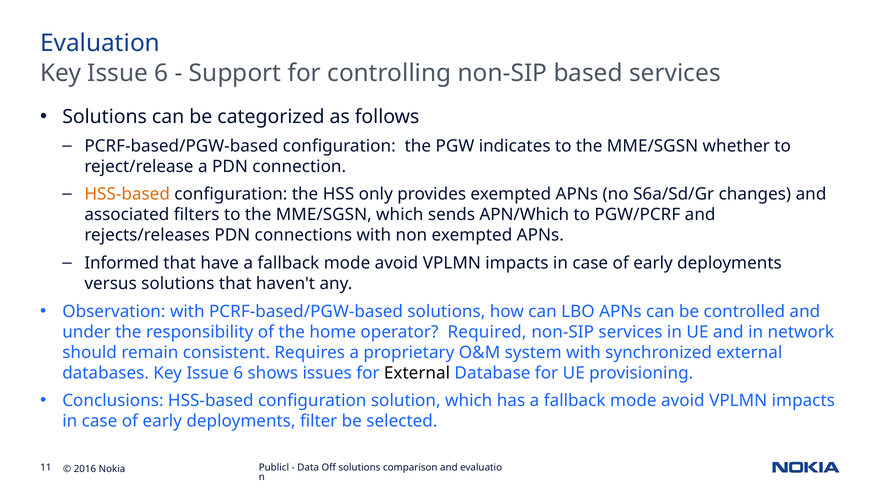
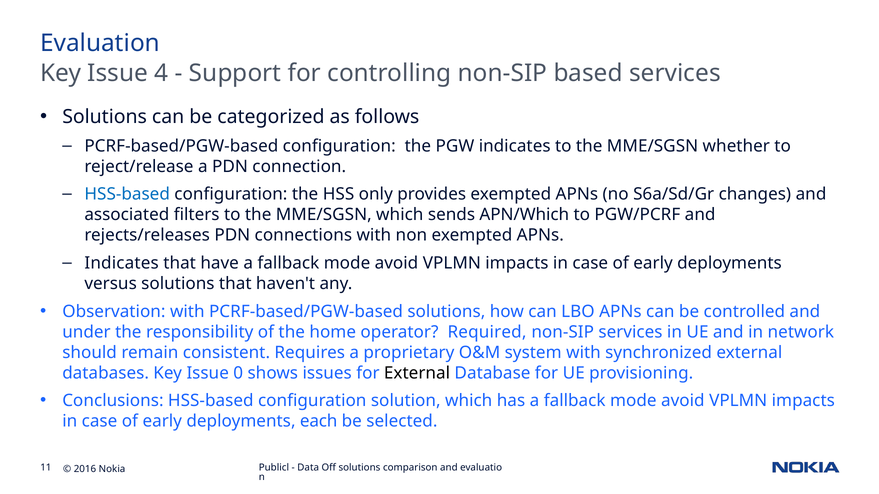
6: 6 -> 4 (161, 73)
HSS-based colour: orange -> blue (127, 194)
Informed: Informed -> Indicates (122, 263)
databases Key Issue 6: 6 -> 0 (238, 373)
filter: filter -> each (319, 422)
